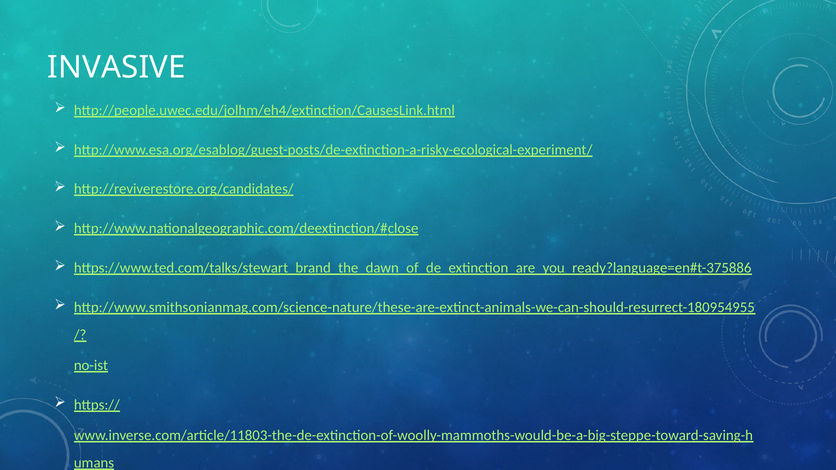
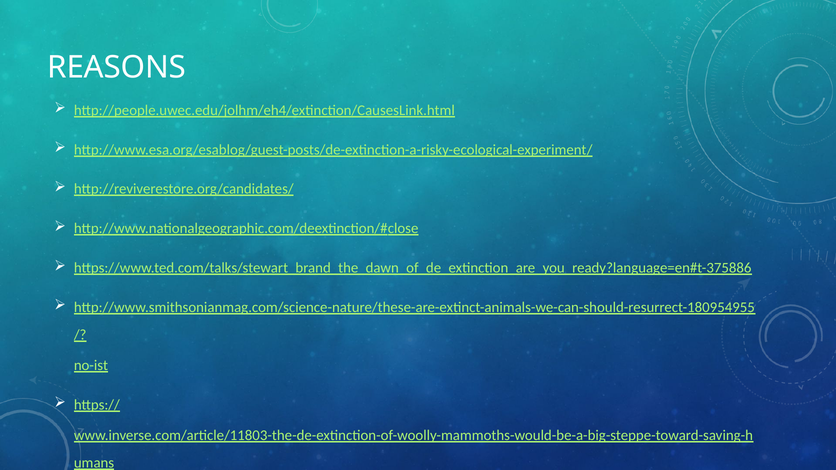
INVASIVE: INVASIVE -> REASONS (117, 67)
